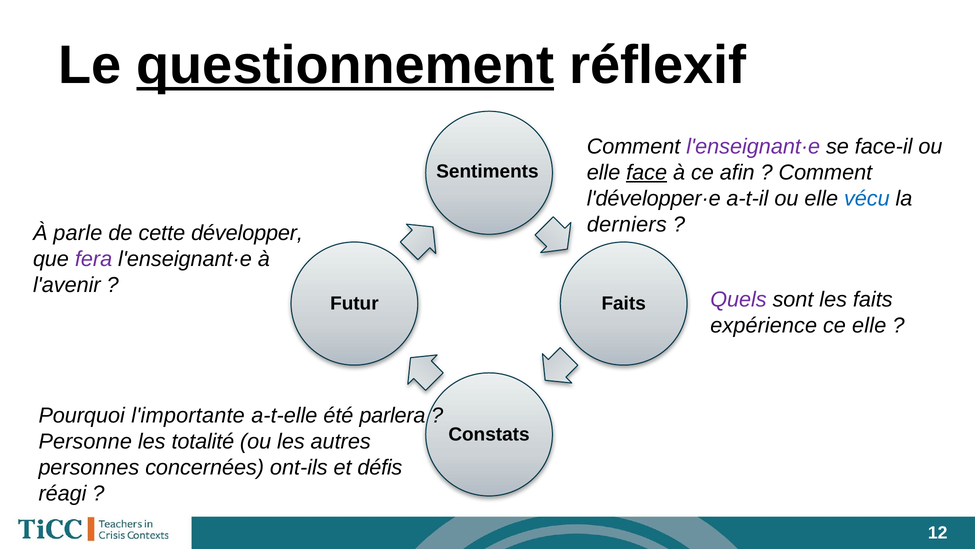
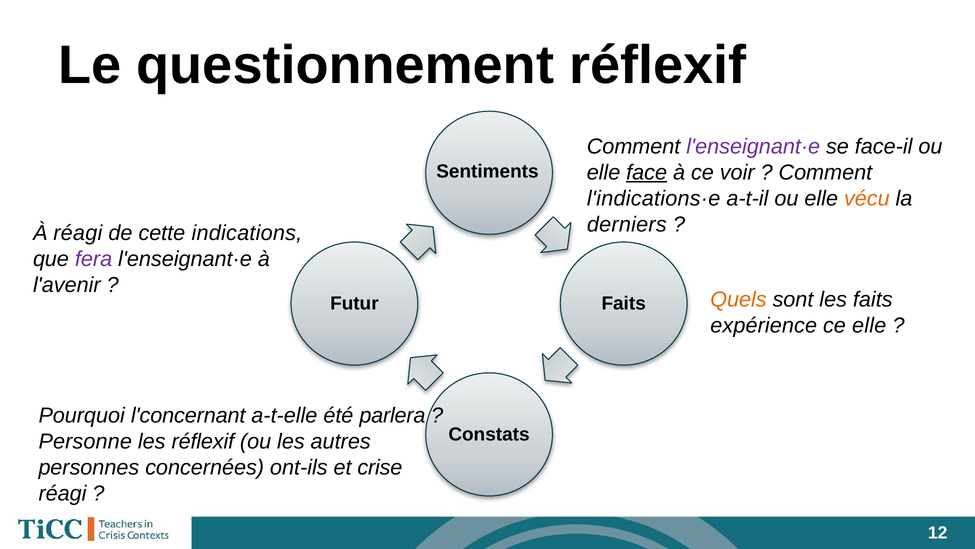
questionnement underline: present -> none (345, 65)
afin: afin -> voir (737, 172)
l'développer·e: l'développer·e -> l'indications·e (654, 198)
vécu colour: blue -> orange (867, 198)
À parle: parle -> réagi (78, 233)
développer: développer -> indications (247, 233)
Quels colour: purple -> orange (738, 299)
l'importante: l'importante -> l'concernant (188, 415)
les totalité: totalité -> réflexif (203, 441)
défis: défis -> crise (380, 467)
